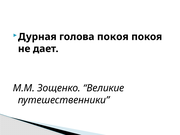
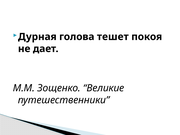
голова покоя: покоя -> тешет (113, 37)
